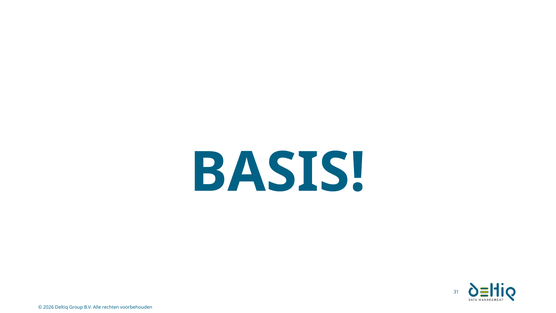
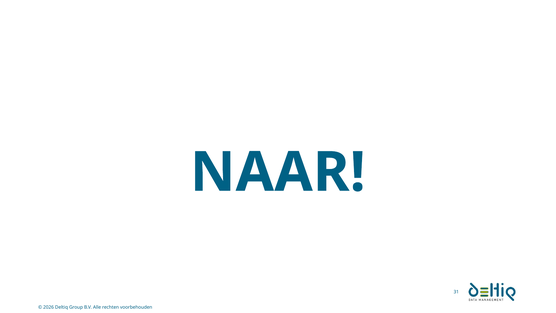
BASIS: BASIS -> NAAR (278, 172)
